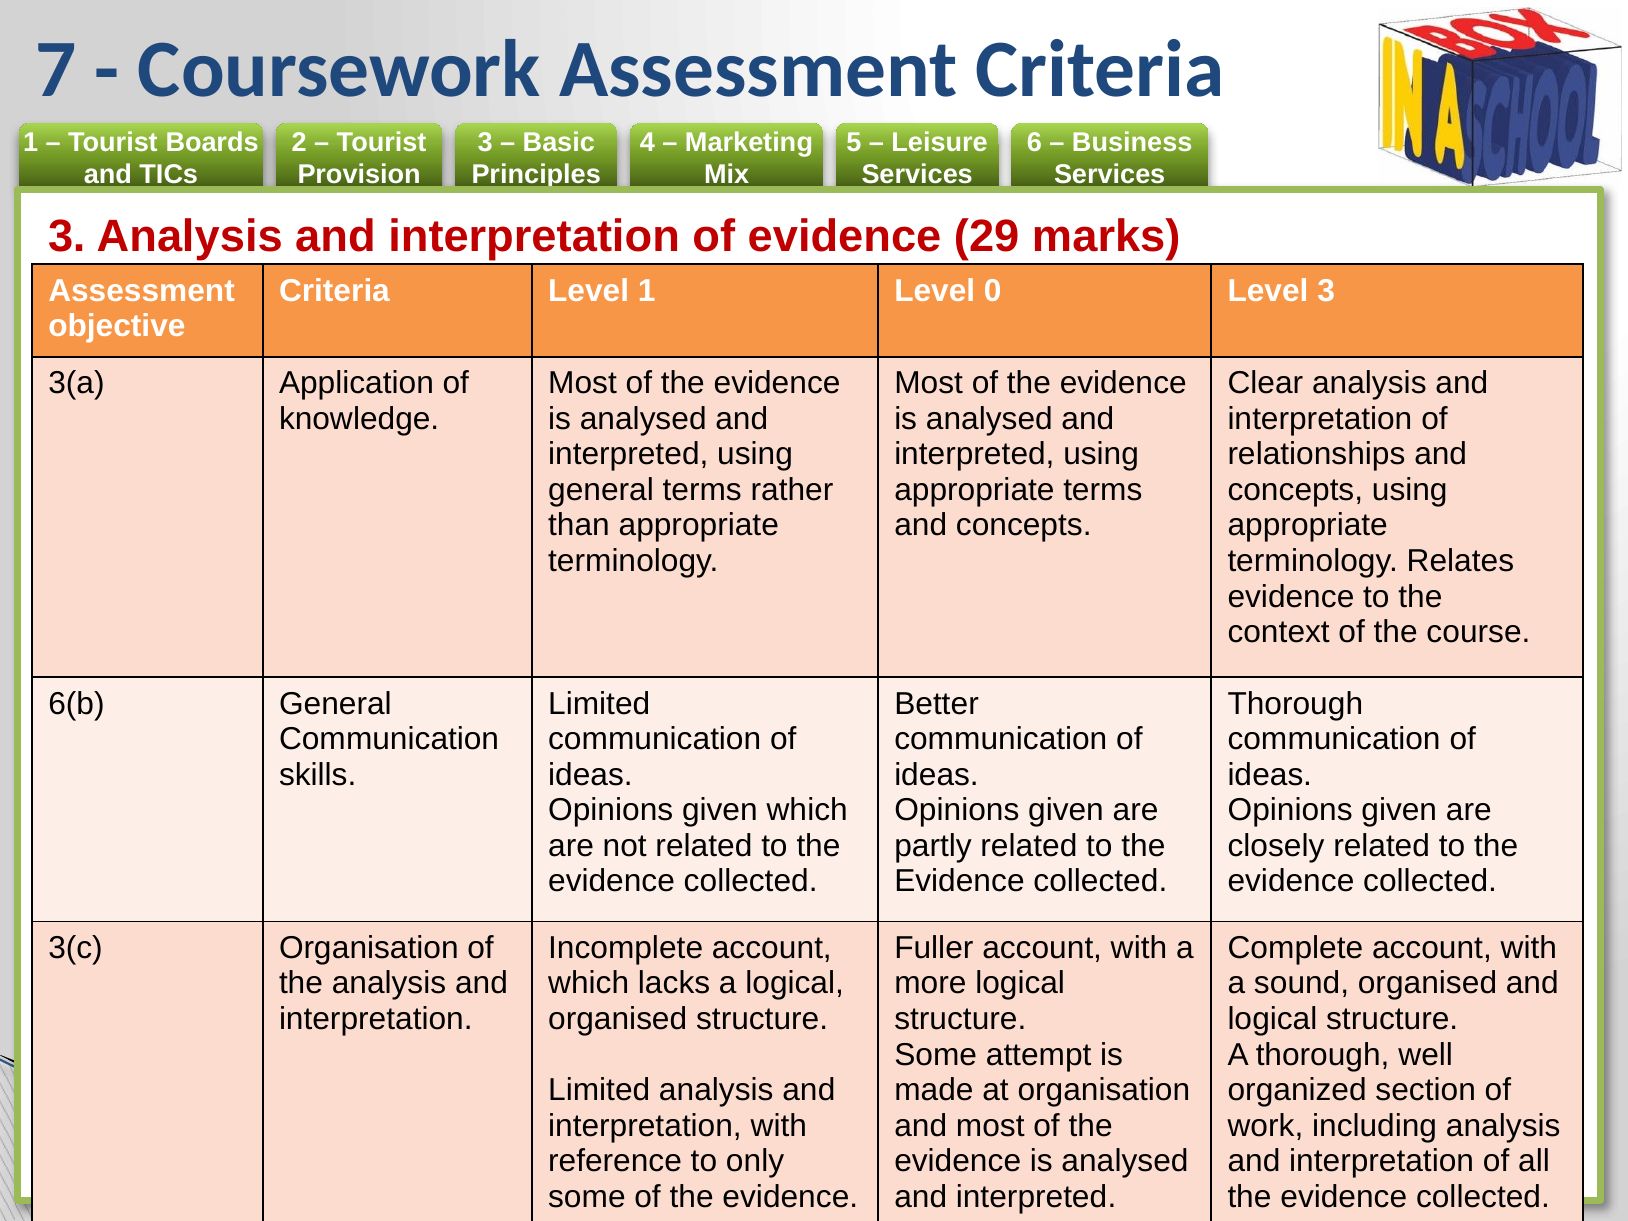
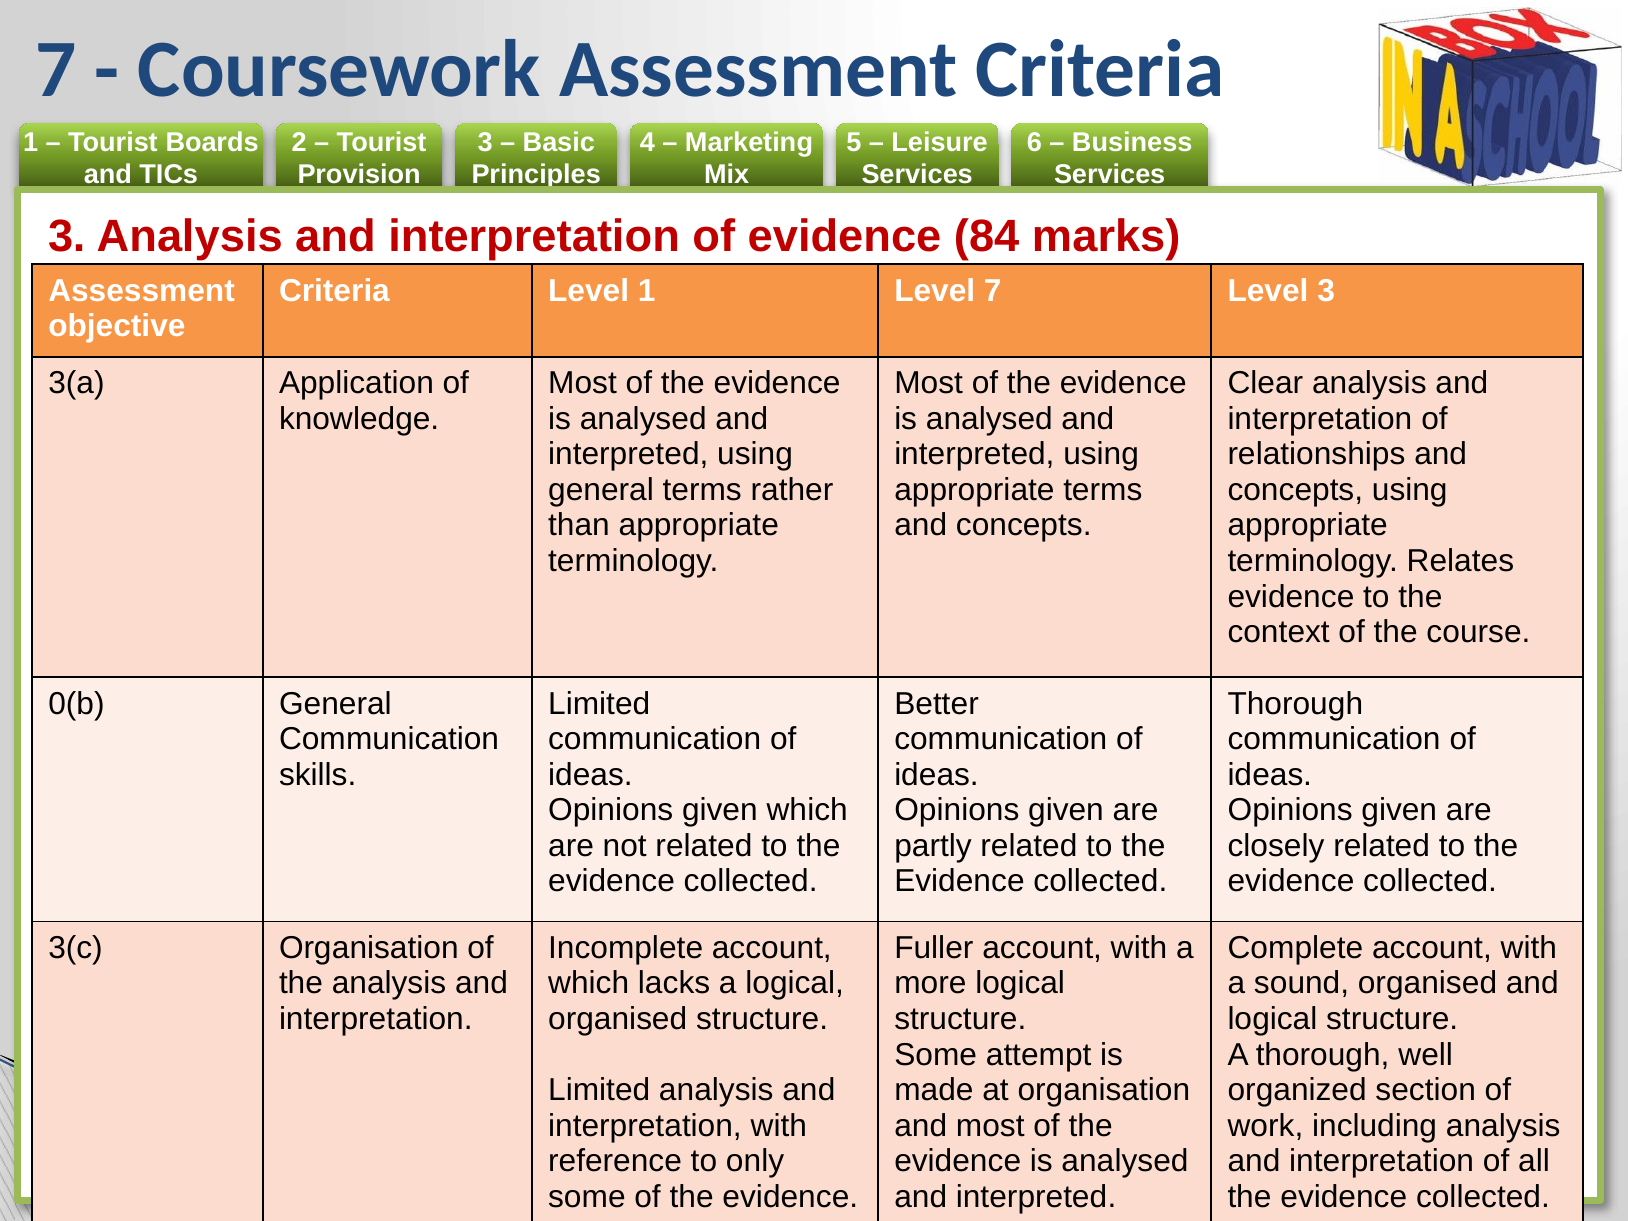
29: 29 -> 84 (987, 237)
Level 0: 0 -> 7 (993, 291)
6(b: 6(b -> 0(b (76, 704)
